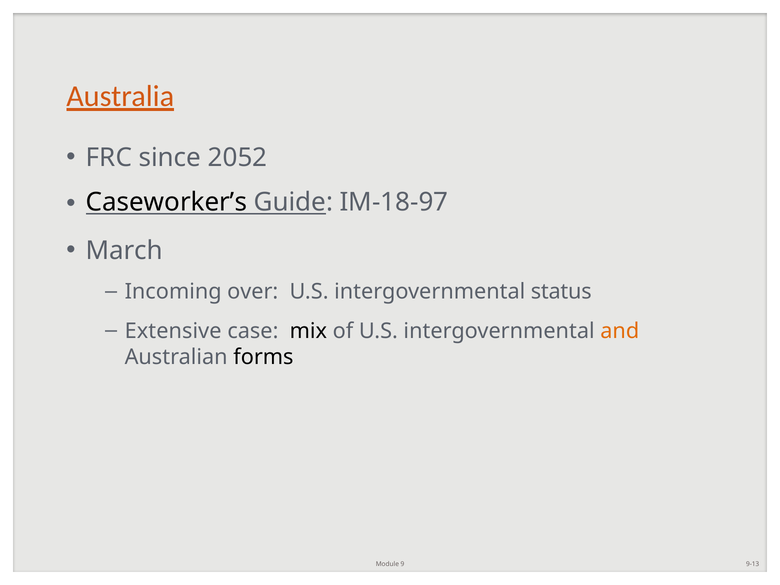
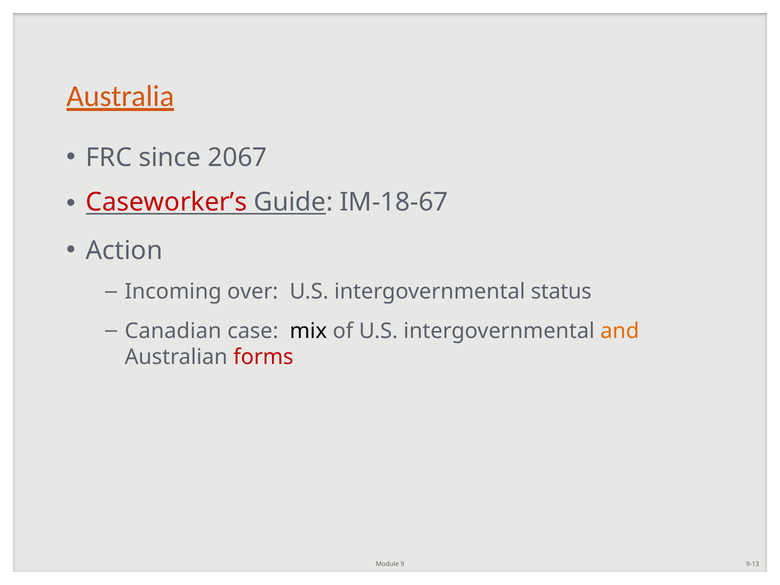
2052: 2052 -> 2067 (238, 158)
Caseworker’s colour: black -> red (166, 202)
IM-18-97: IM-18-97 -> IM-18-67 (394, 202)
March: March -> Action (124, 251)
Extensive: Extensive -> Canadian (173, 331)
forms colour: black -> red (263, 357)
